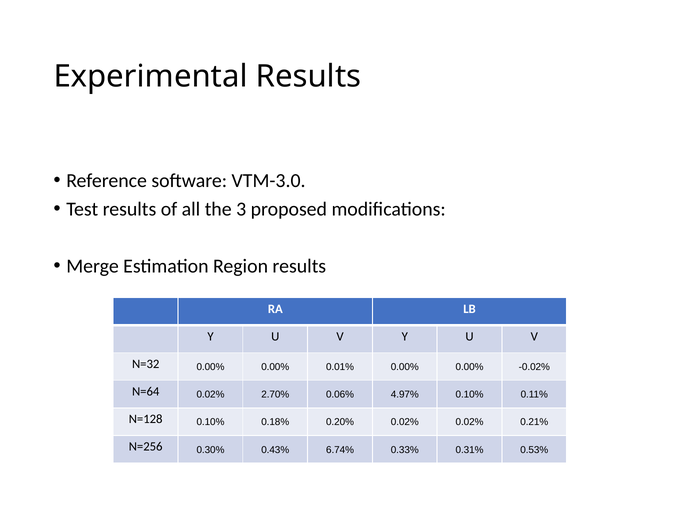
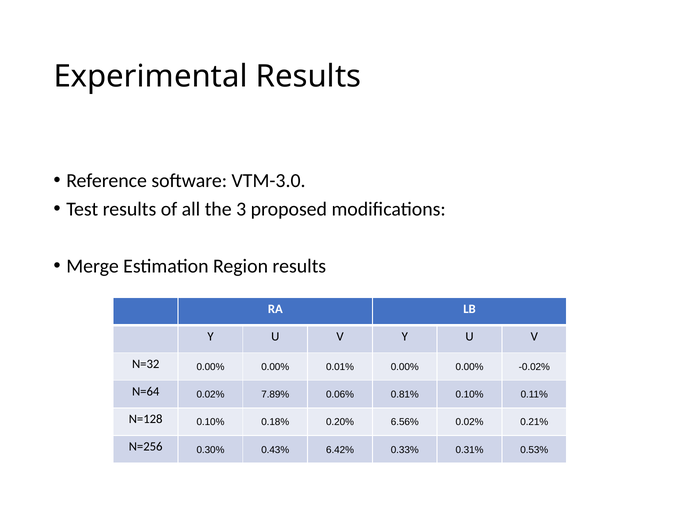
2.70%: 2.70% -> 7.89% (275, 395)
4.97%: 4.97% -> 0.81% (405, 395)
0.20% 0.02%: 0.02% -> 6.56% (405, 422)
6.74%: 6.74% -> 6.42% (340, 450)
